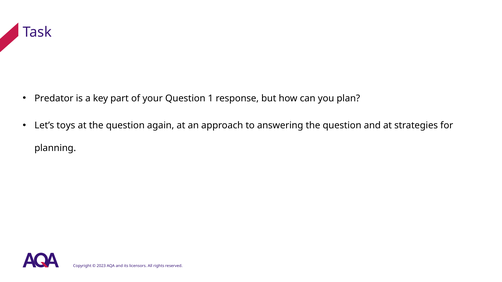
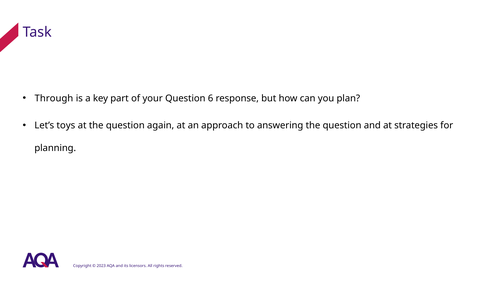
Predator: Predator -> Through (54, 98)
1: 1 -> 6 (211, 98)
